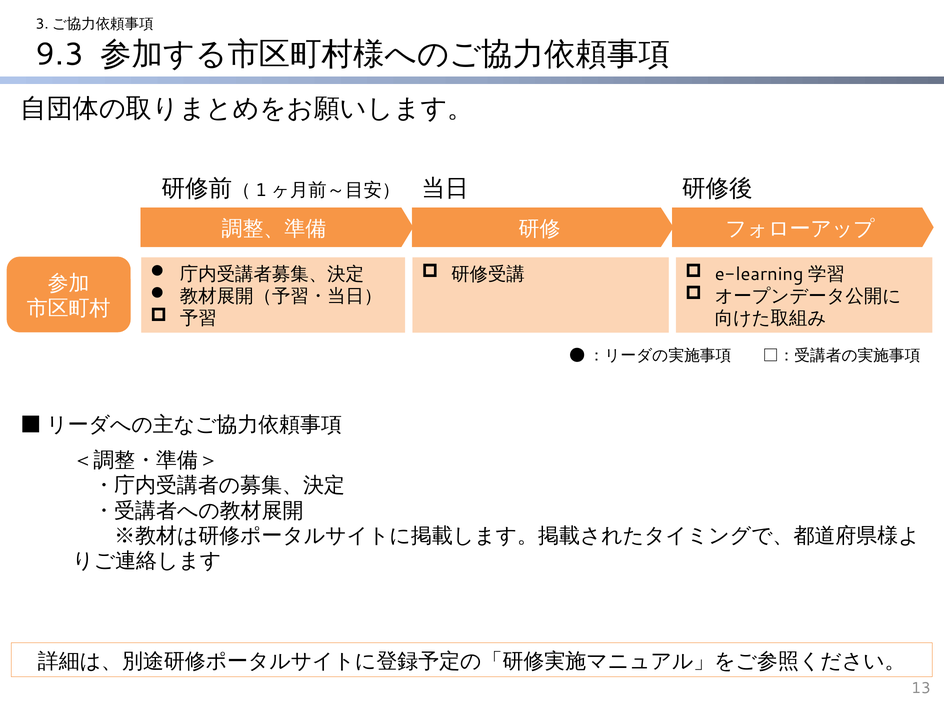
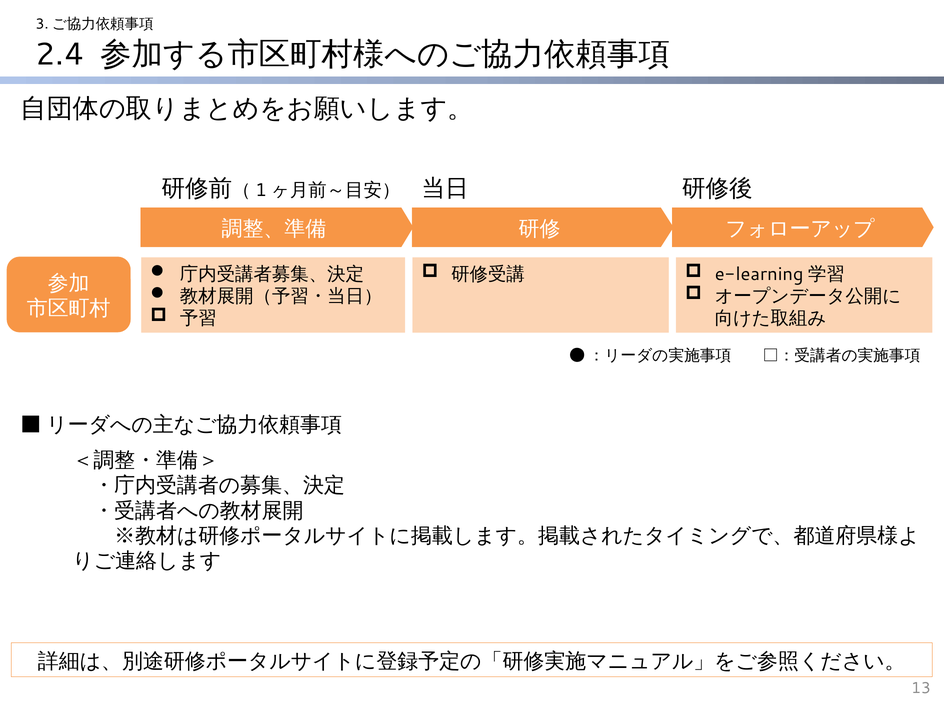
9.3: 9.3 -> 2.4 (60, 54)
